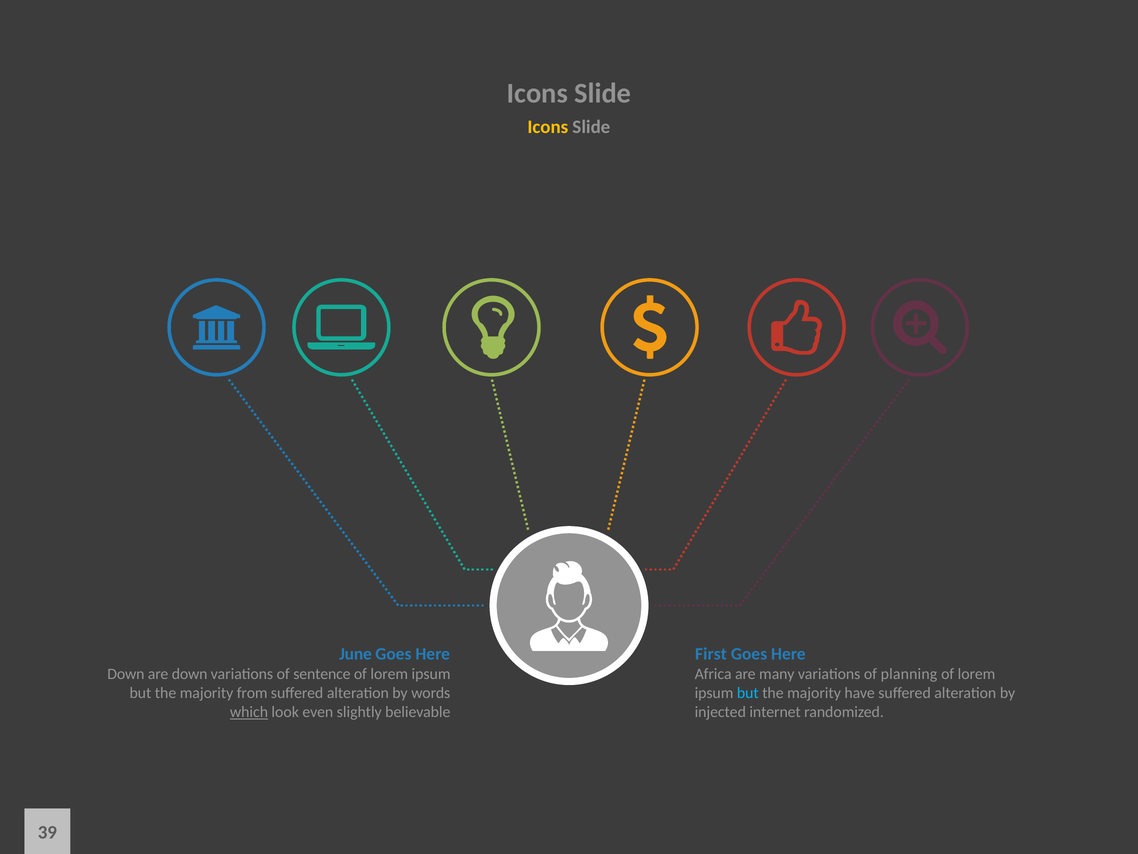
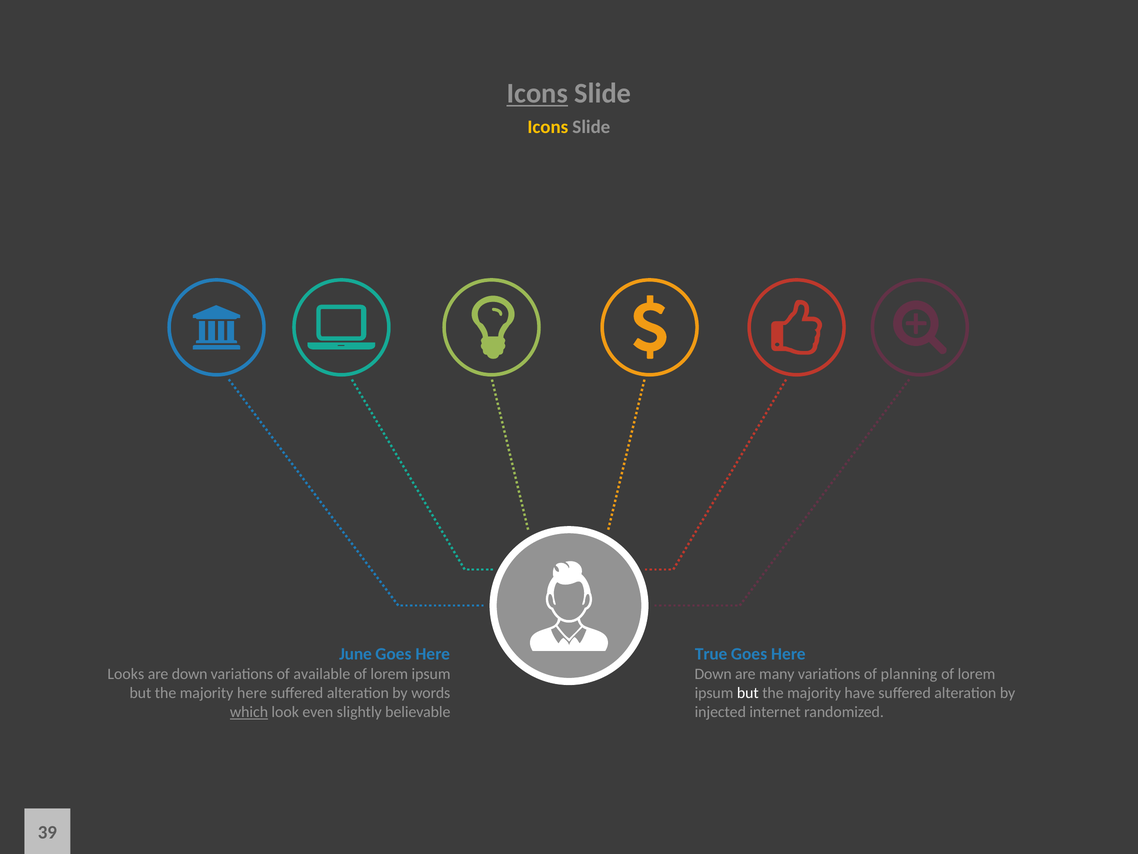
Icons underline: none -> present (537, 93)
First: First -> True (711, 654)
Down: Down -> Looks (126, 674)
sentence: sentence -> available (322, 674)
Africa: Africa -> Down (713, 674)
majority from: from -> here (252, 693)
but colour: light blue -> white (748, 693)
